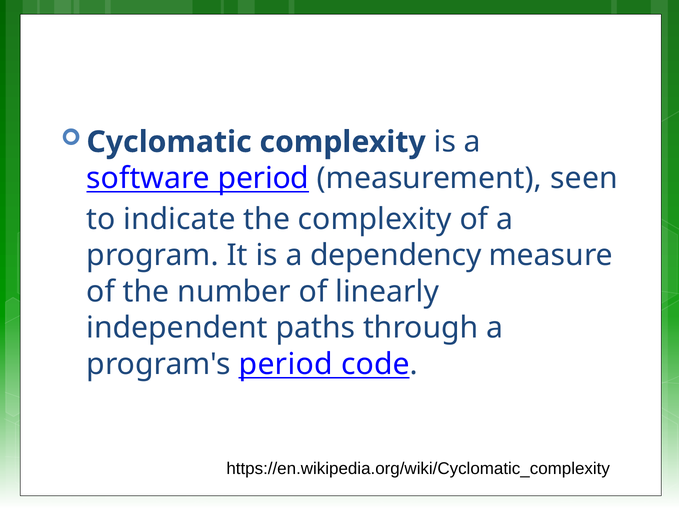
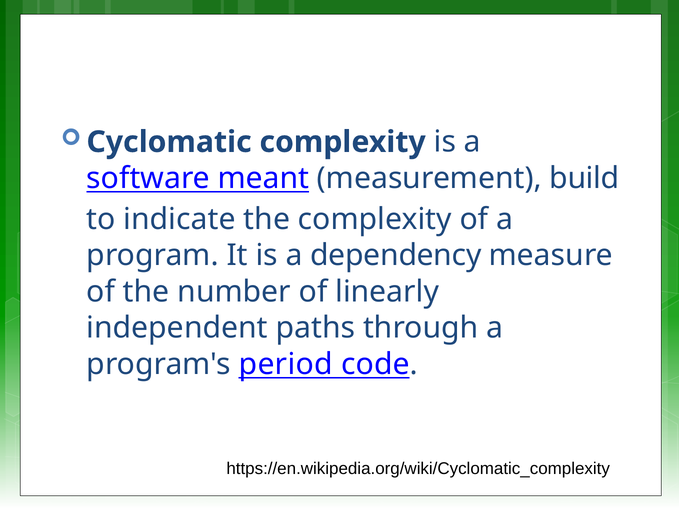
software period: period -> meant (263, 178)
seen: seen -> build (584, 178)
